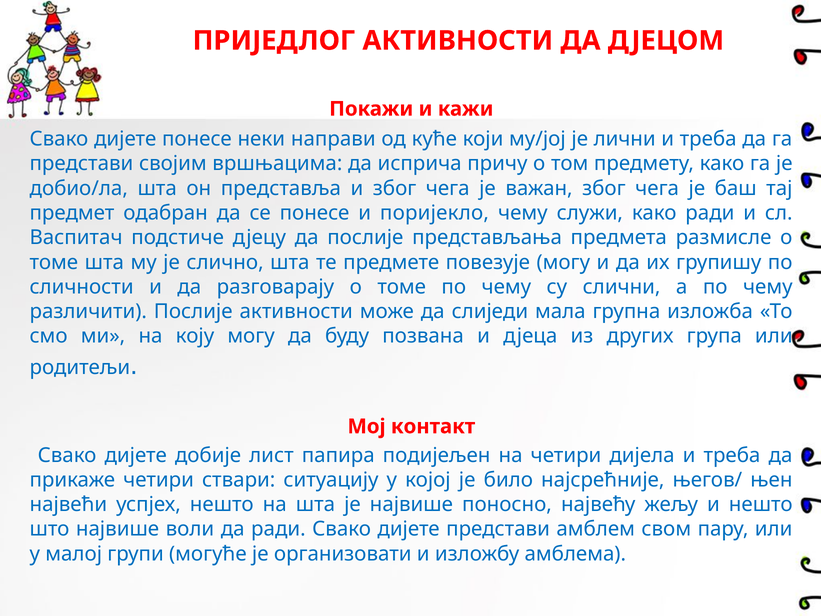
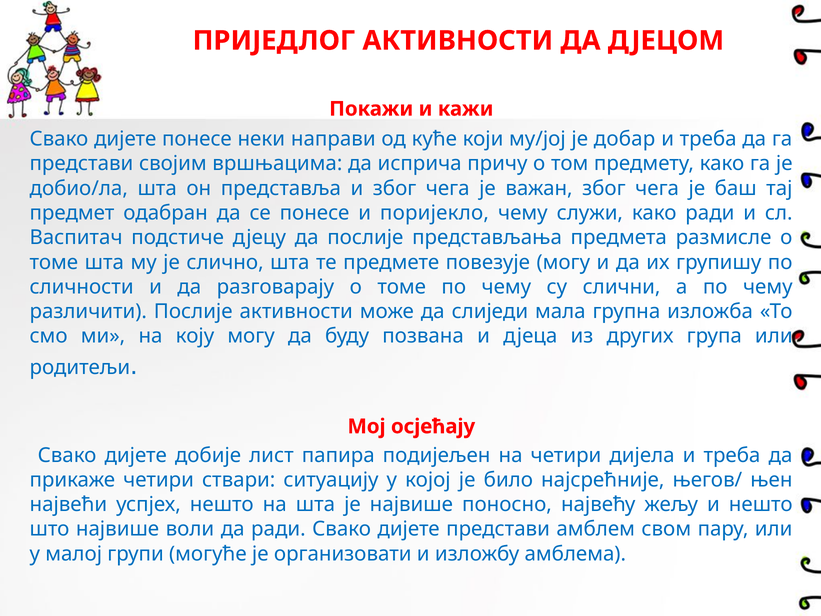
лични: лични -> добар (625, 139)
контакт: контакт -> осјећају (433, 426)
